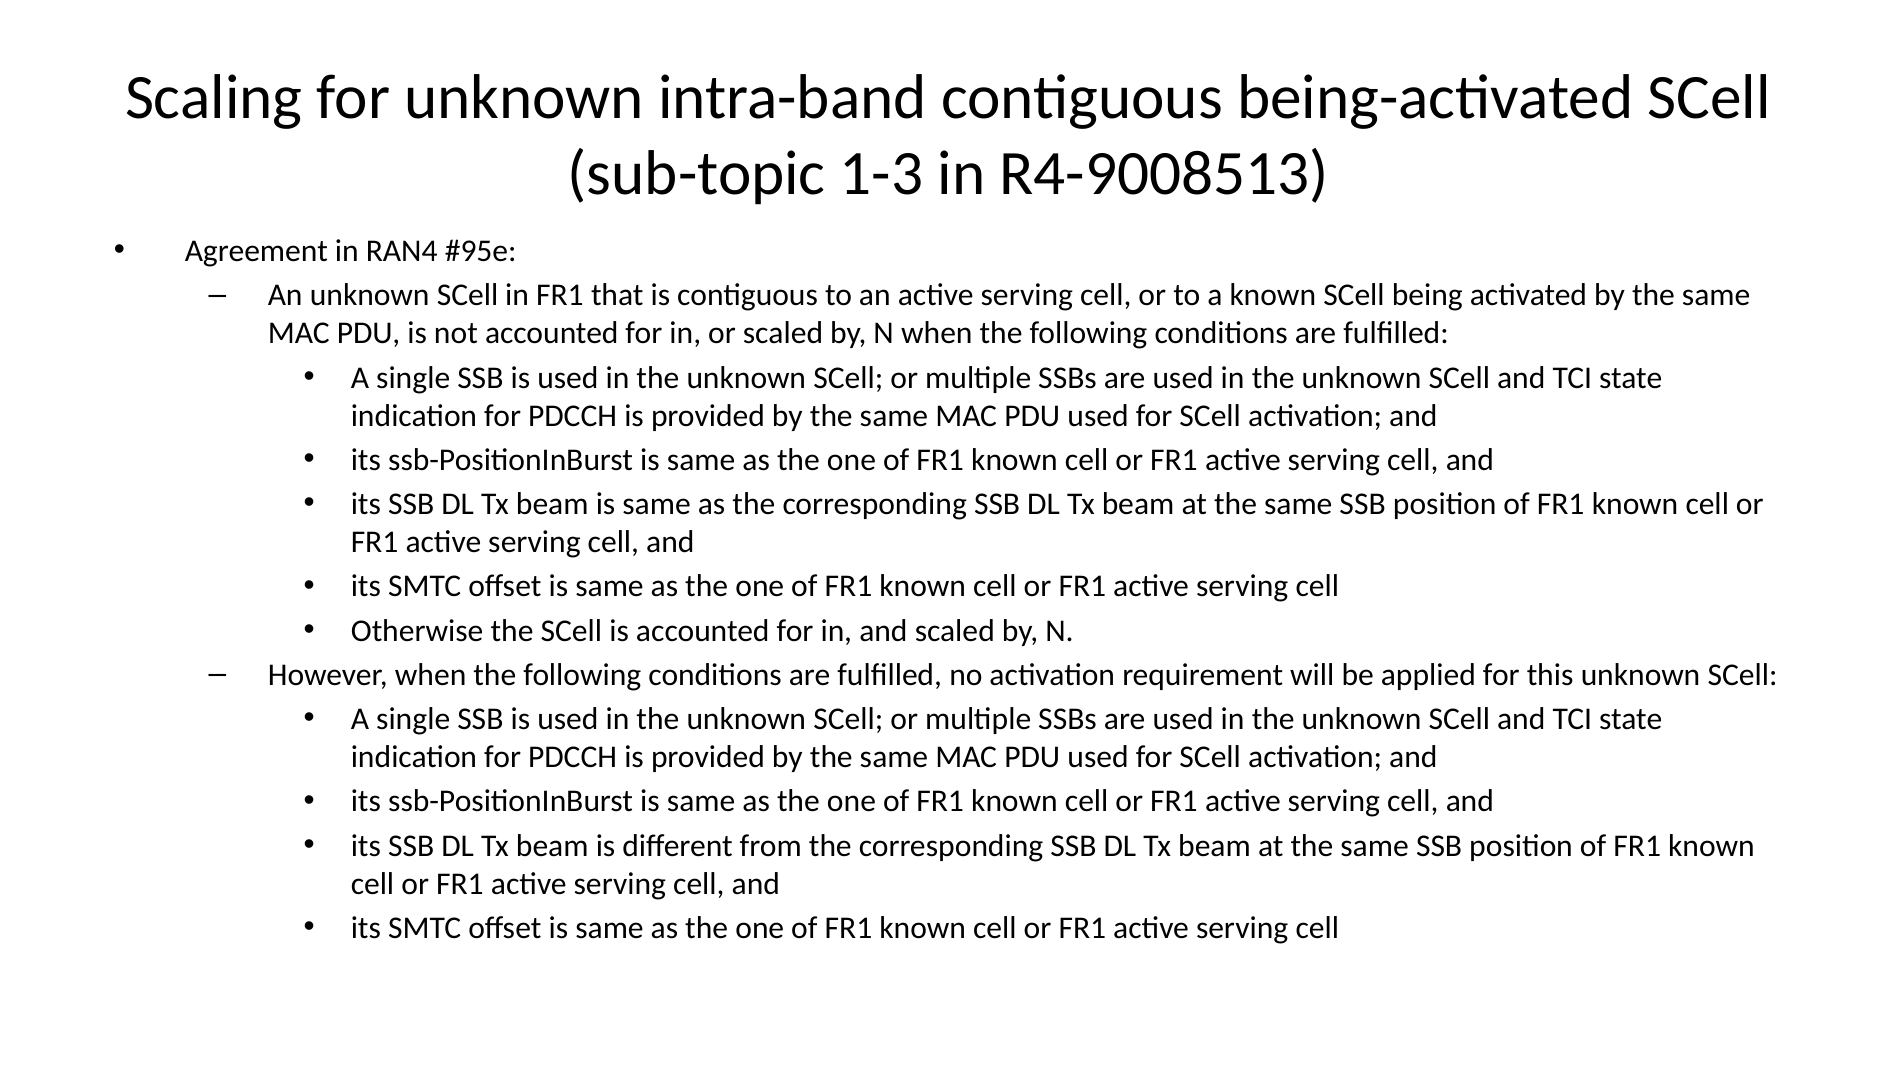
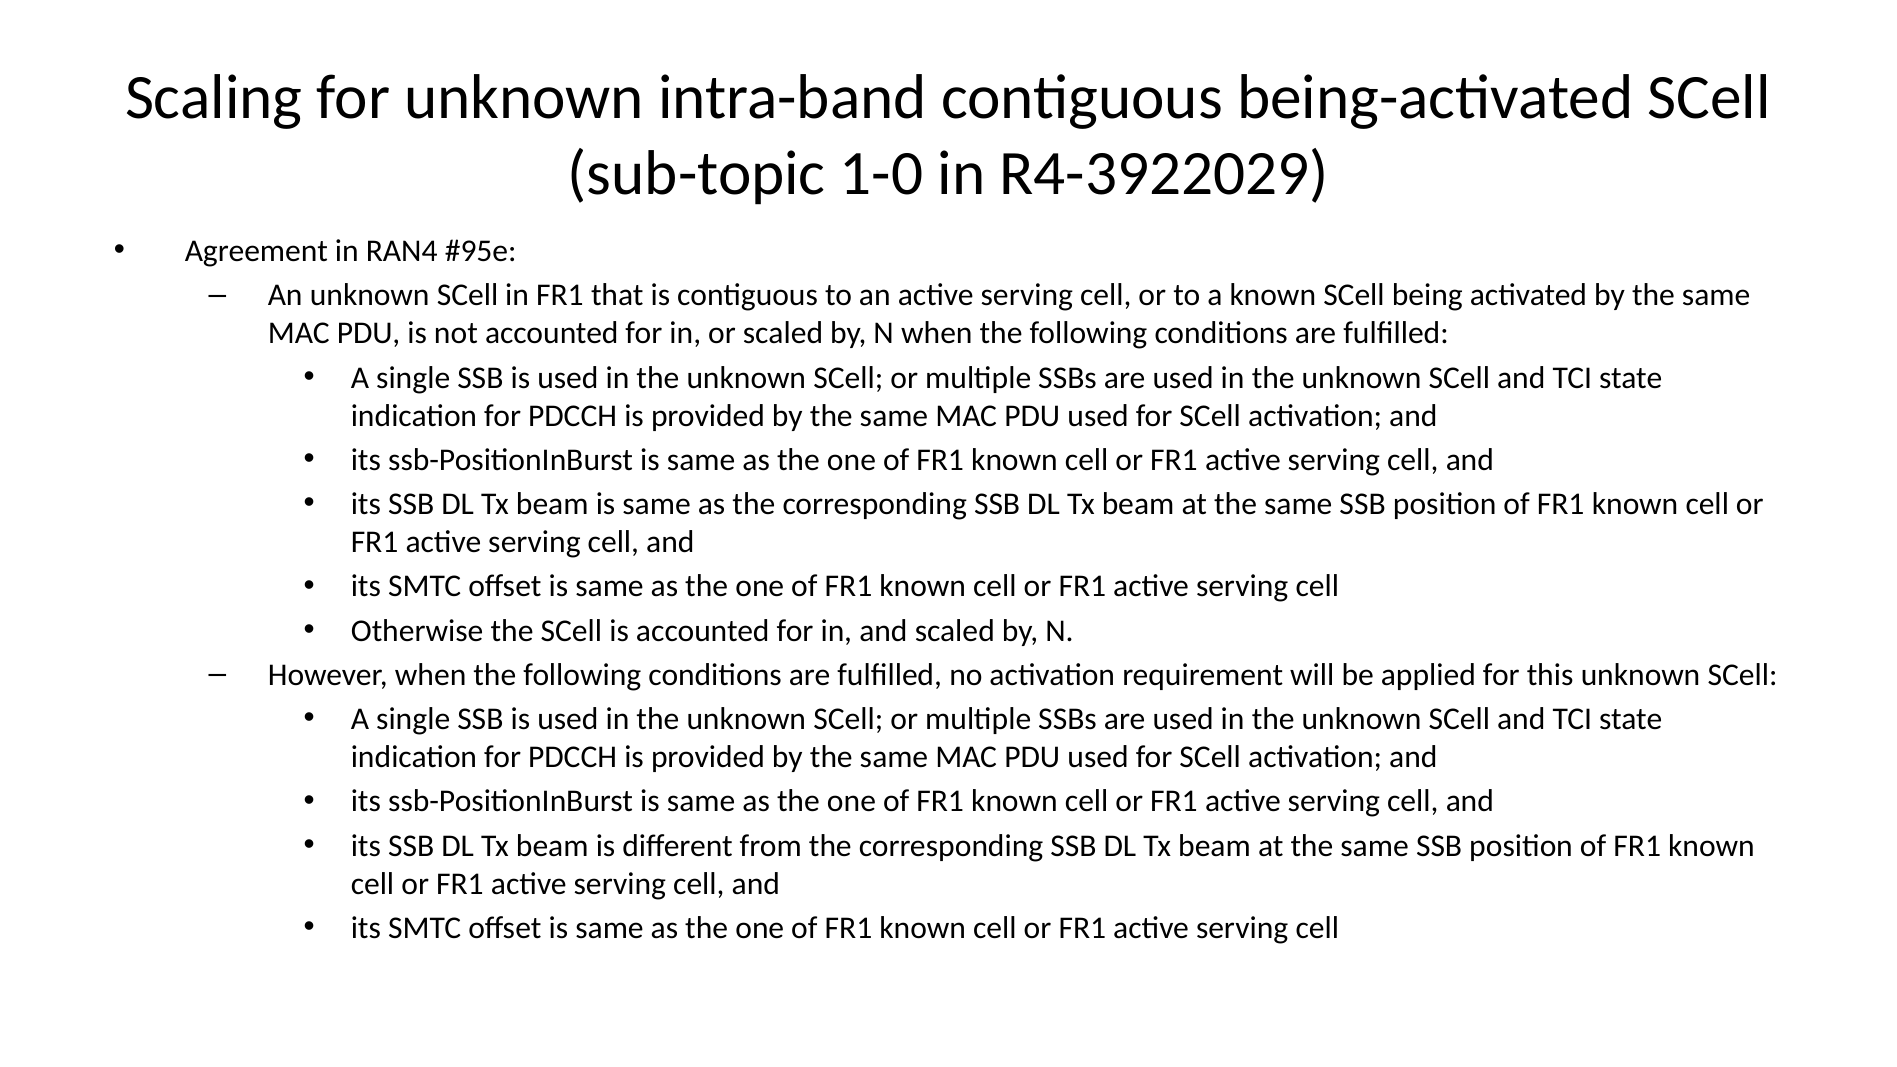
1-3: 1-3 -> 1-0 (882, 174)
R4-9008513: R4-9008513 -> R4-3922029 (1164, 174)
